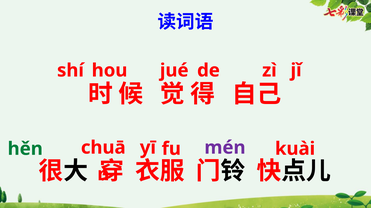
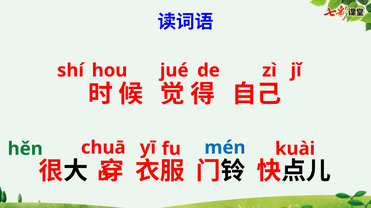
mén colour: purple -> blue (225, 148)
